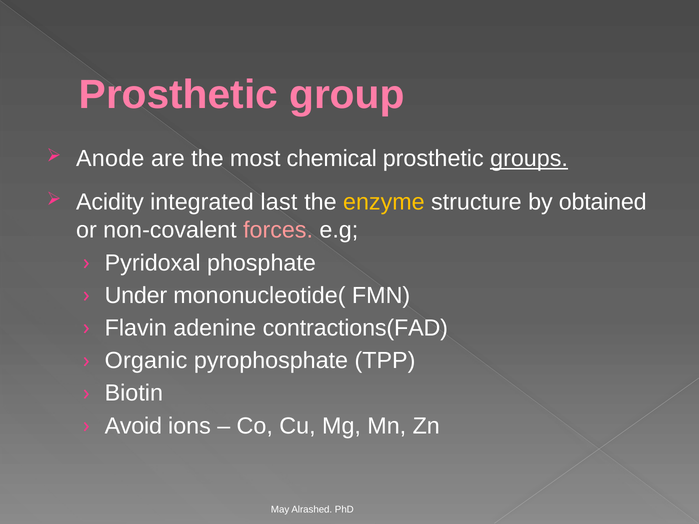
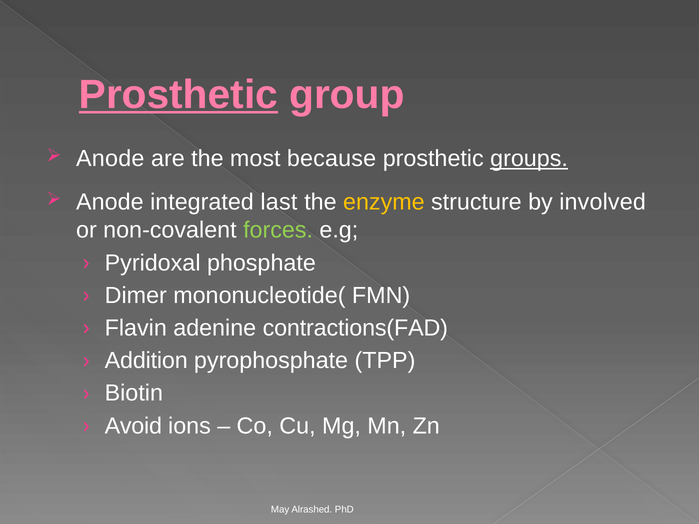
Prosthetic underline: none -> present (178, 95)
chemical: chemical -> because (332, 159)
Acidity: Acidity -> Anode (110, 202)
obtained: obtained -> involved (603, 202)
forces colour: pink -> light green (278, 230)
Under: Under -> Dimer (136, 296)
Organic: Organic -> Addition (146, 361)
